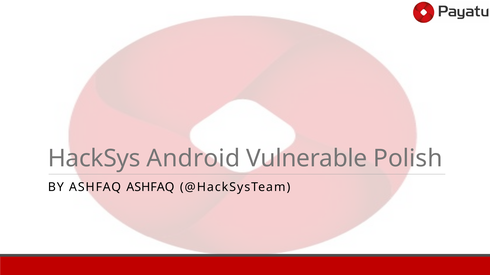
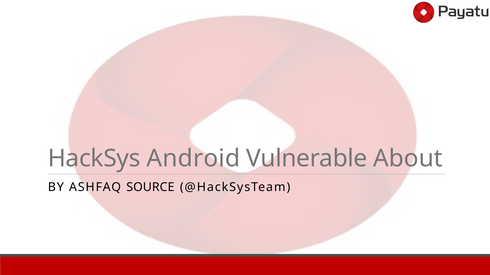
Polish: Polish -> About (408, 159)
ASHFAQ ASHFAQ: ASHFAQ -> SOURCE (150, 187)
